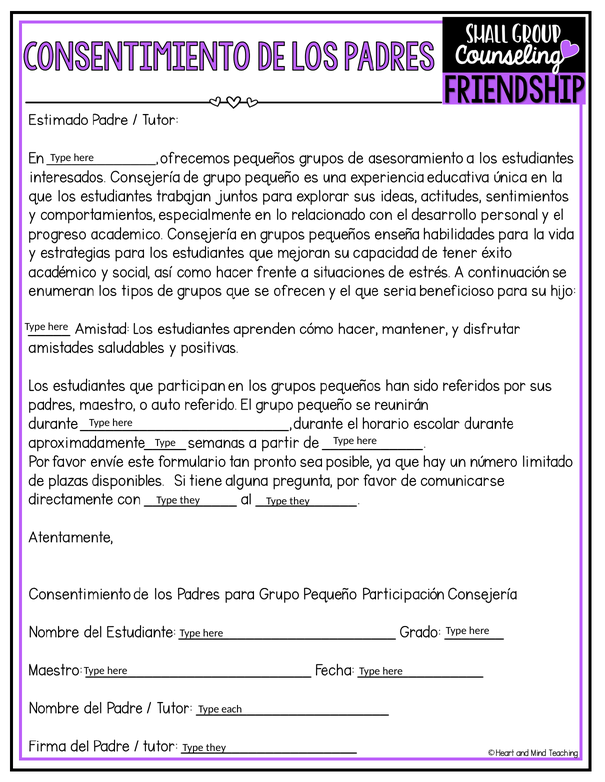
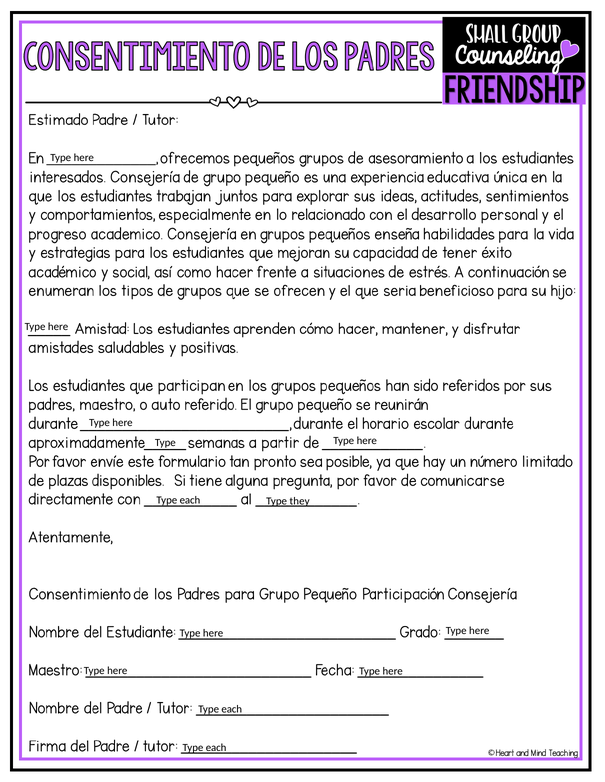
they: they -> each (190, 501)
they: they -> each (216, 748)
